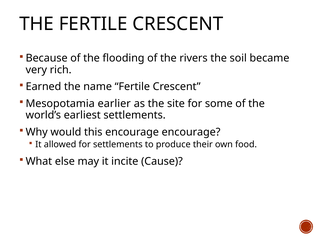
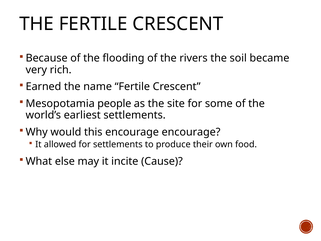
earlier: earlier -> people (114, 103)
